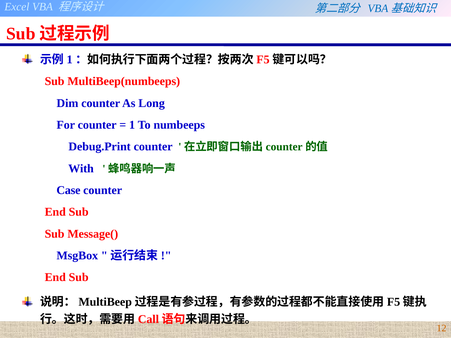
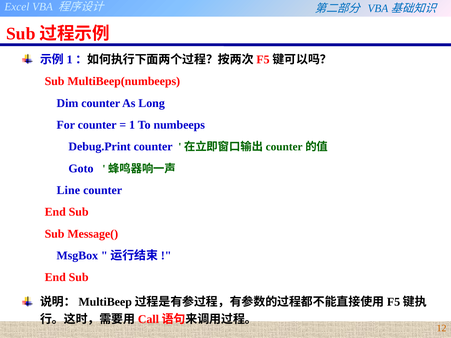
With: With -> Goto (81, 169)
Case: Case -> Line (68, 190)
